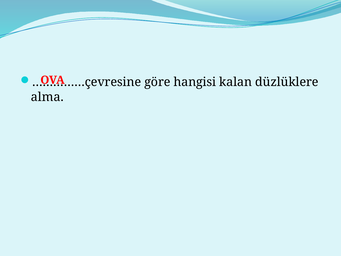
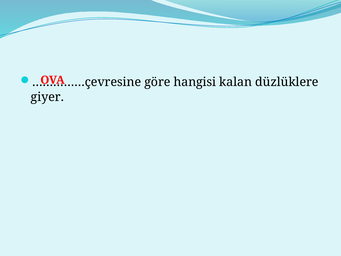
alma: alma -> giyer (47, 97)
